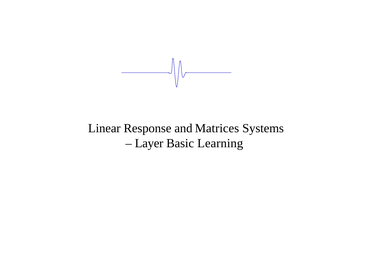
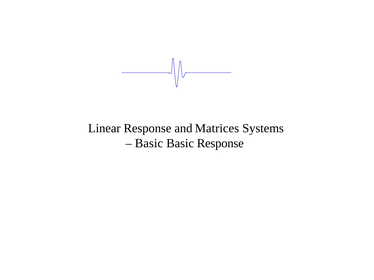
Layer: Layer -> Basic (149, 144)
Basic Learning: Learning -> Response (220, 144)
